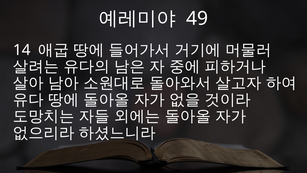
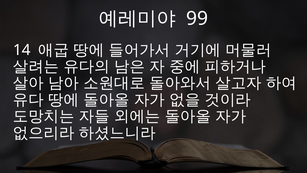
49: 49 -> 99 (197, 18)
